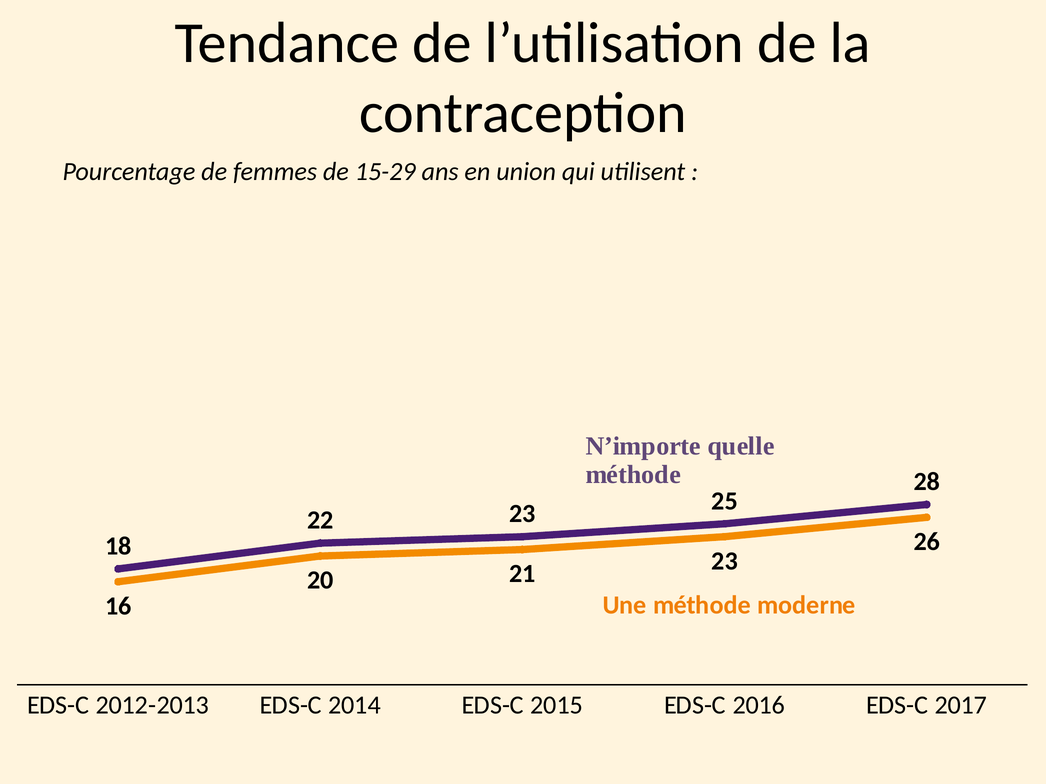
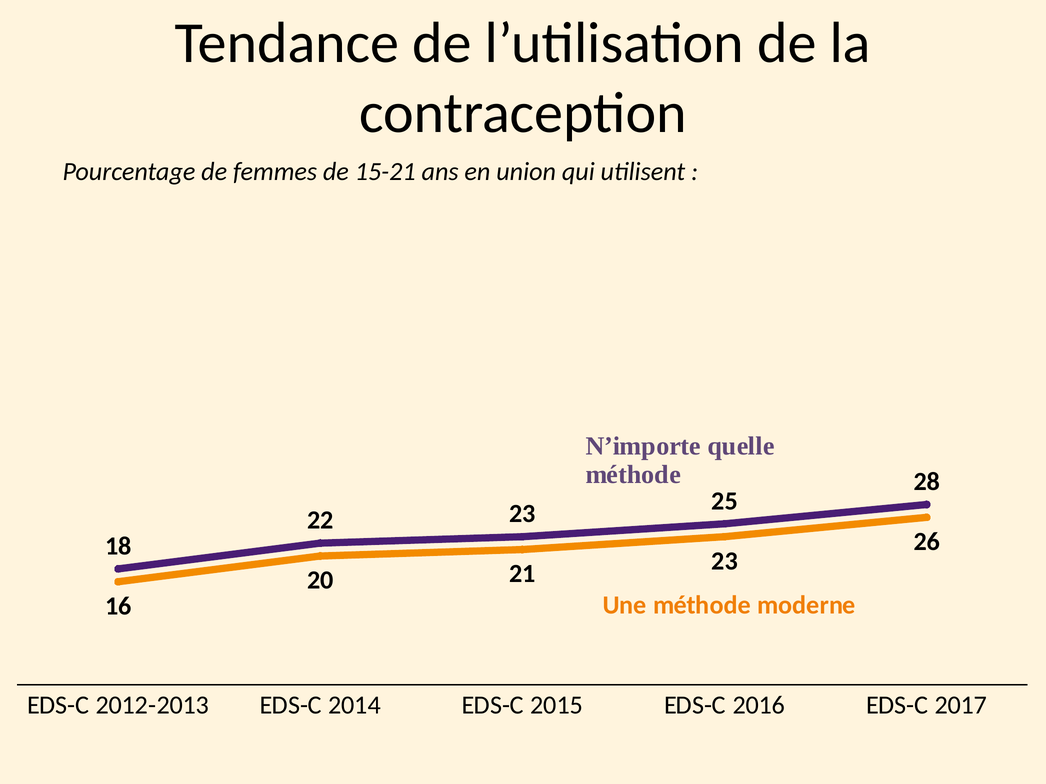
15-29: 15-29 -> 15-21 (385, 172)
